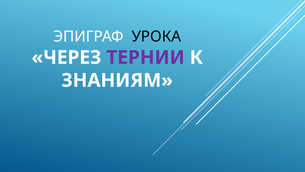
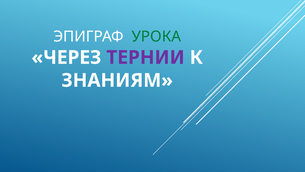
УРОКА colour: black -> green (156, 37)
